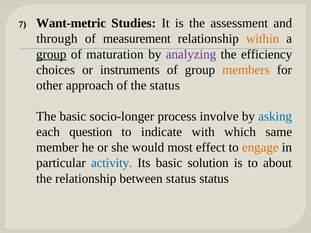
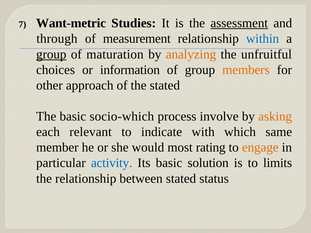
assessment underline: none -> present (239, 23)
within colour: orange -> blue (263, 39)
analyzing colour: purple -> orange (191, 54)
efficiency: efficiency -> unfruitful (266, 54)
instruments: instruments -> information (130, 70)
the status: status -> stated (165, 85)
socio-longer: socio-longer -> socio-which (122, 116)
asking colour: blue -> orange (275, 116)
question: question -> relevant (91, 132)
effect: effect -> rating (211, 148)
about: about -> limits (278, 163)
between status: status -> stated (181, 179)
